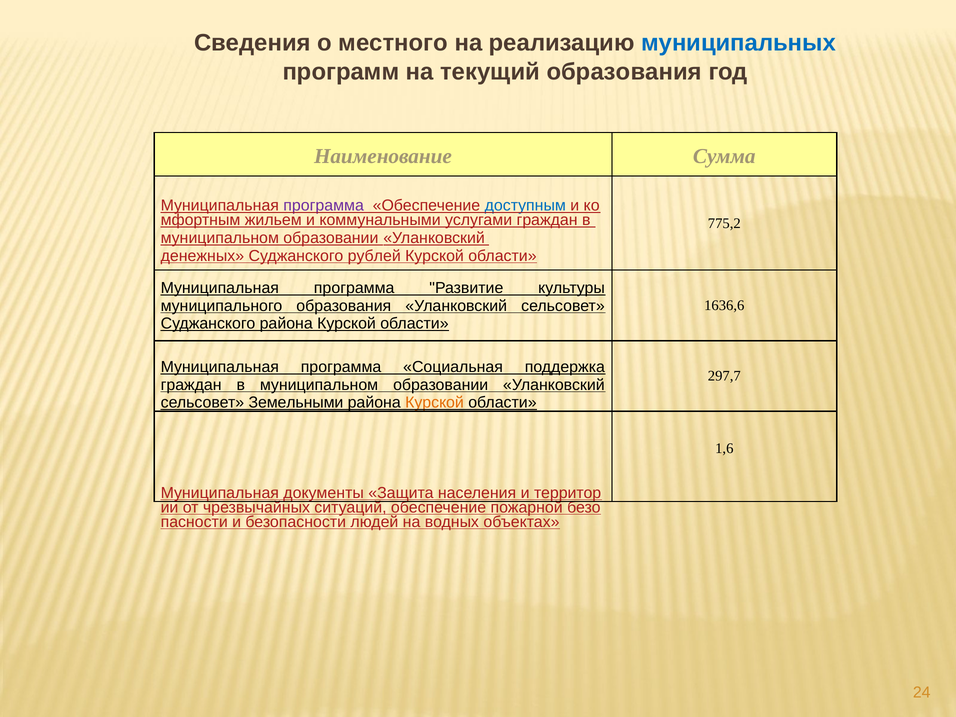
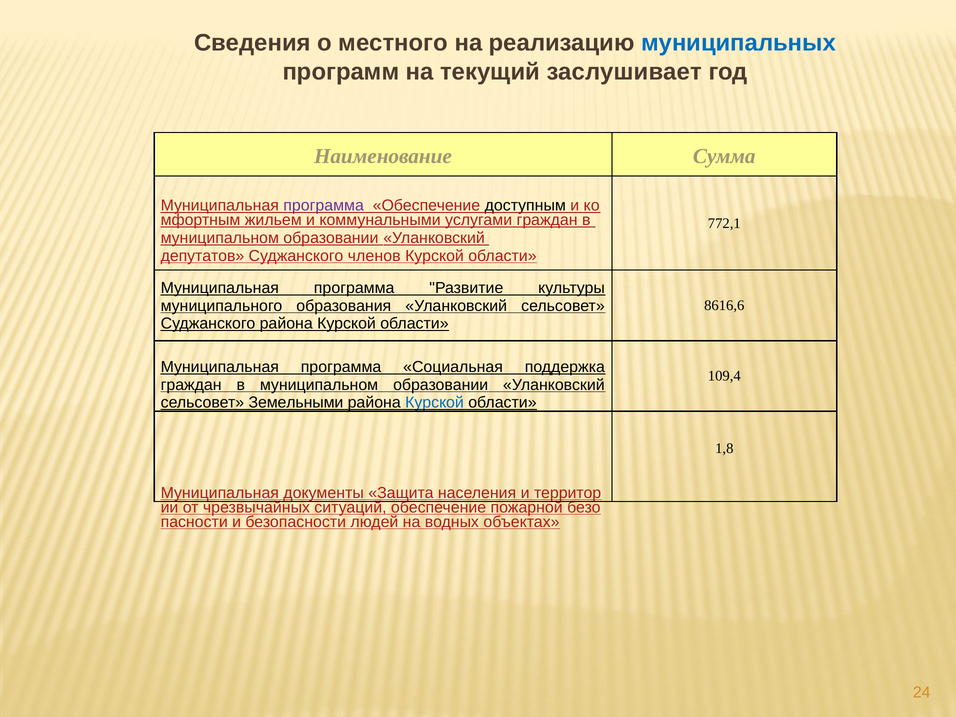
текущий образования: образования -> заслушивает (624, 72)
доступным colour: blue -> black (525, 206)
775,2: 775,2 -> 772,1 (724, 223)
денежных: денежных -> депутатов (202, 256)
рублей: рублей -> членов (374, 256)
1636,6: 1636,6 -> 8616,6 (724, 306)
297,7: 297,7 -> 109,4 (724, 376)
Курской colour: orange -> blue (434, 403)
1,6: 1,6 -> 1,8 (724, 448)
